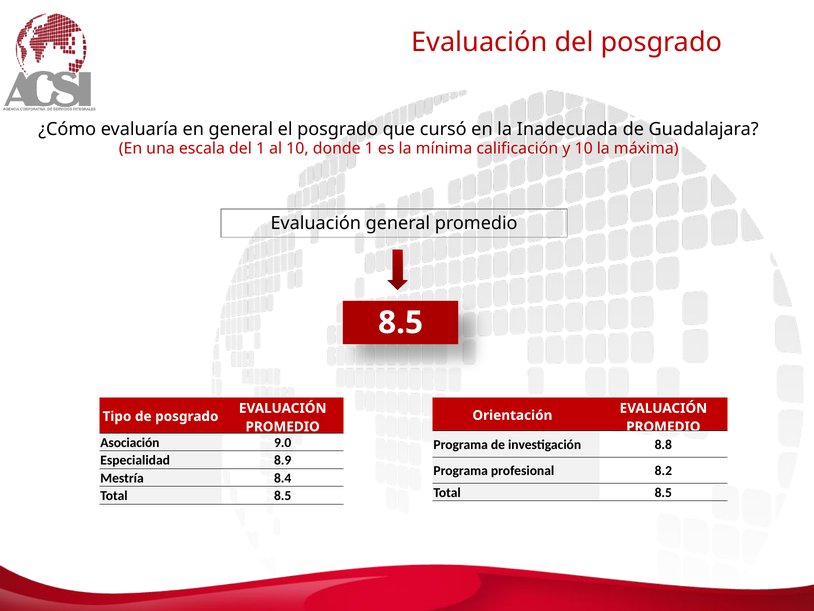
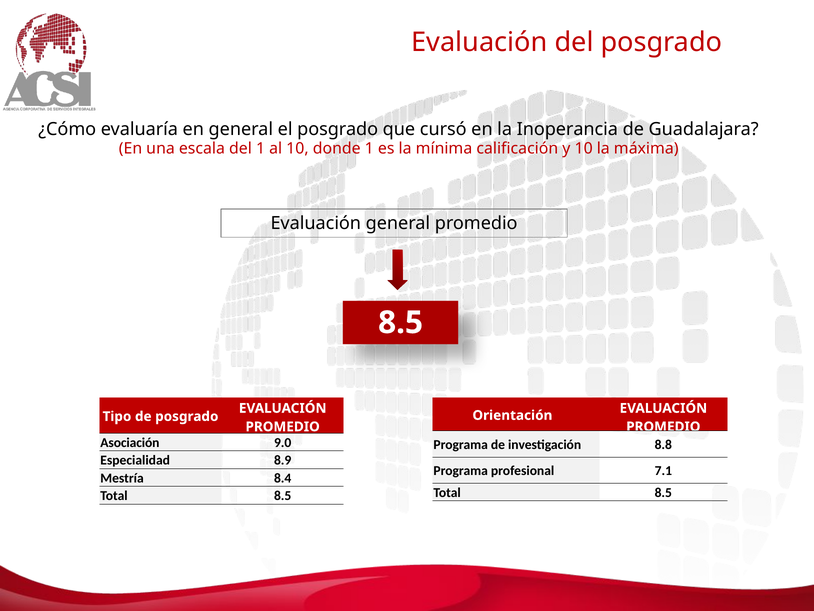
Inadecuada: Inadecuada -> Inoperancia (567, 129)
8.2: 8.2 -> 7.1 (663, 470)
